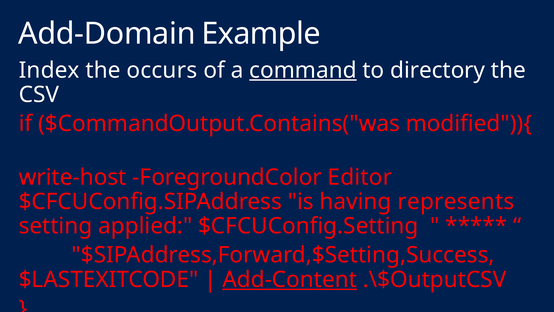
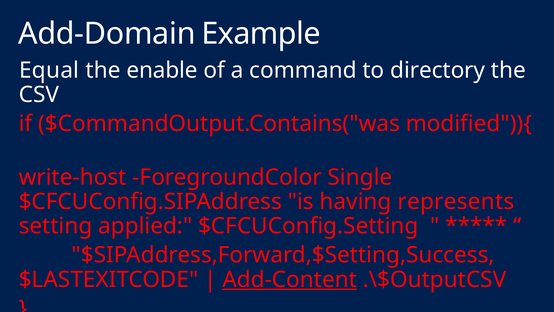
Index: Index -> Equal (49, 70)
occurs: occurs -> enable (162, 70)
command underline: present -> none (303, 70)
Editor: Editor -> Single (360, 177)
